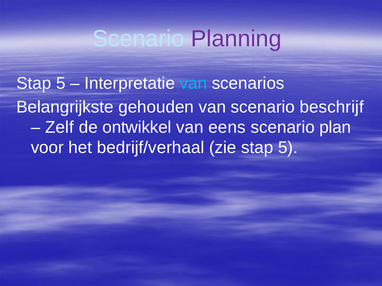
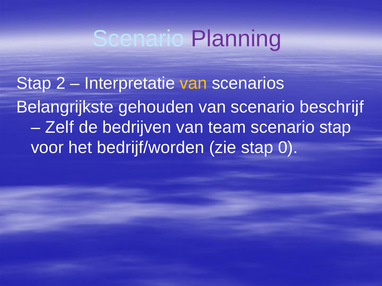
5: 5 -> 2 (61, 83)
van colour: light blue -> yellow (193, 83)
ontwikkel: ontwikkel -> bedrijven (137, 127)
eens: eens -> team (227, 127)
scenario plan: plan -> stap (335, 127)
bedrijf/verhaal: bedrijf/verhaal -> bedrijf/worden (151, 148)
zie stap 5: 5 -> 0 (288, 148)
